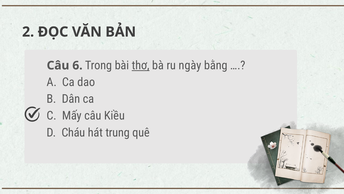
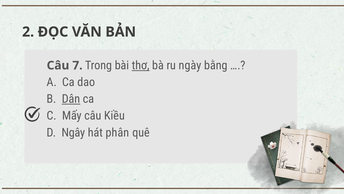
6: 6 -> 7 (77, 65)
Dân underline: none -> present (71, 99)
Cháu: Cháu -> Ngây (73, 132)
trung: trung -> phân (117, 132)
